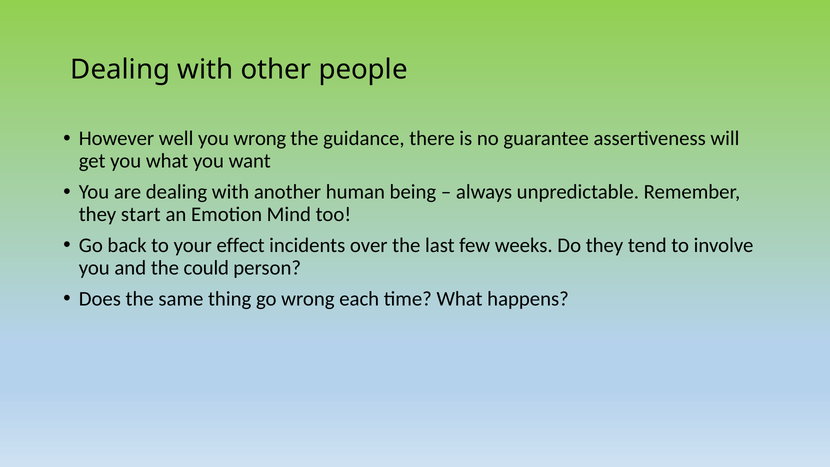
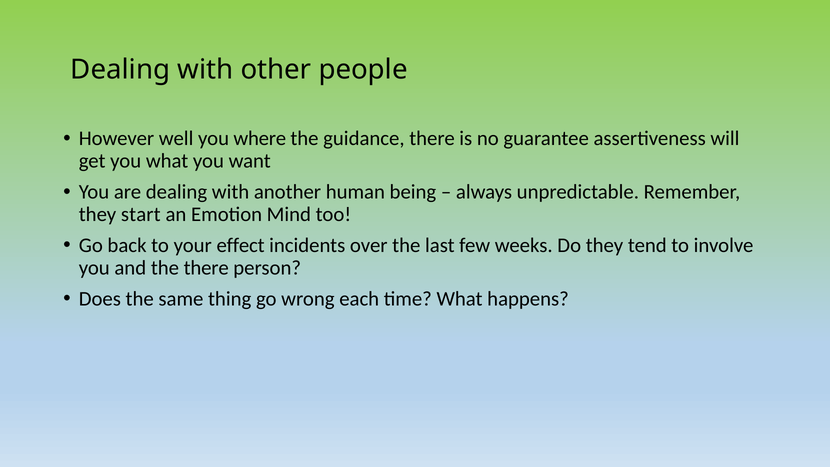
you wrong: wrong -> where (260, 138)
the could: could -> there (206, 268)
